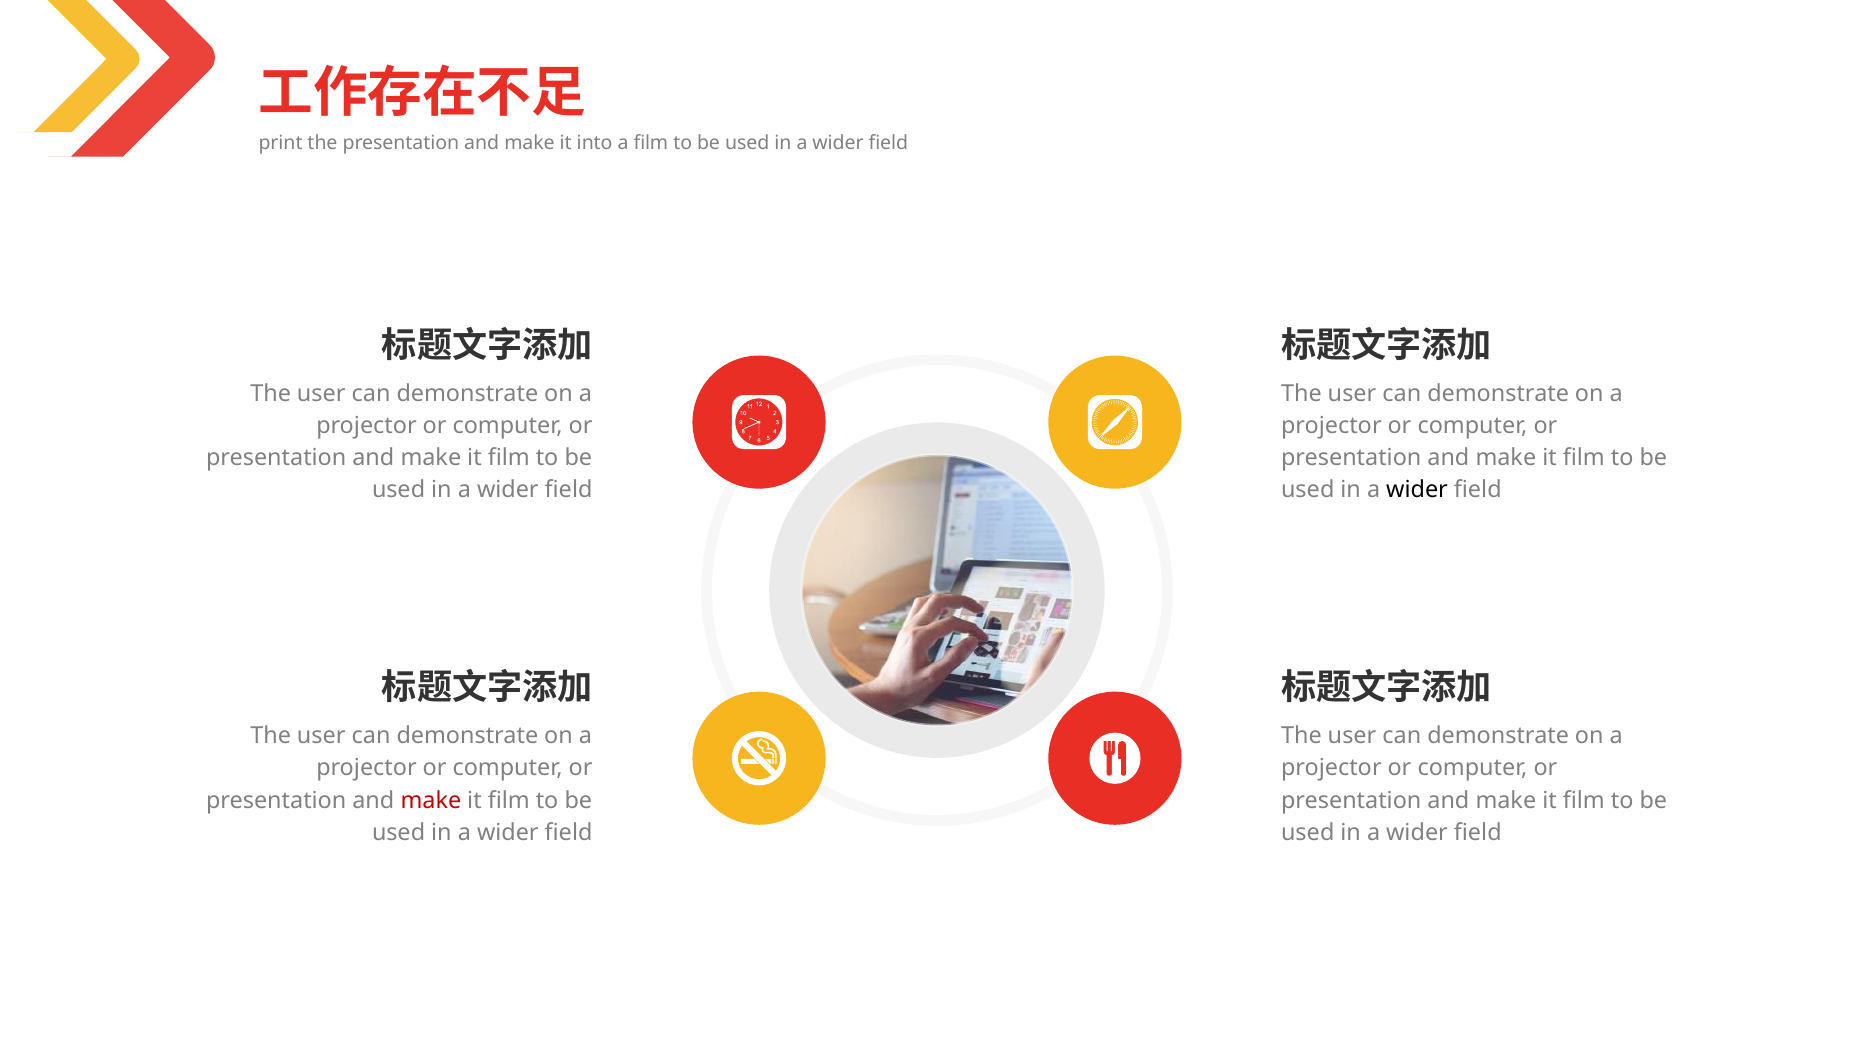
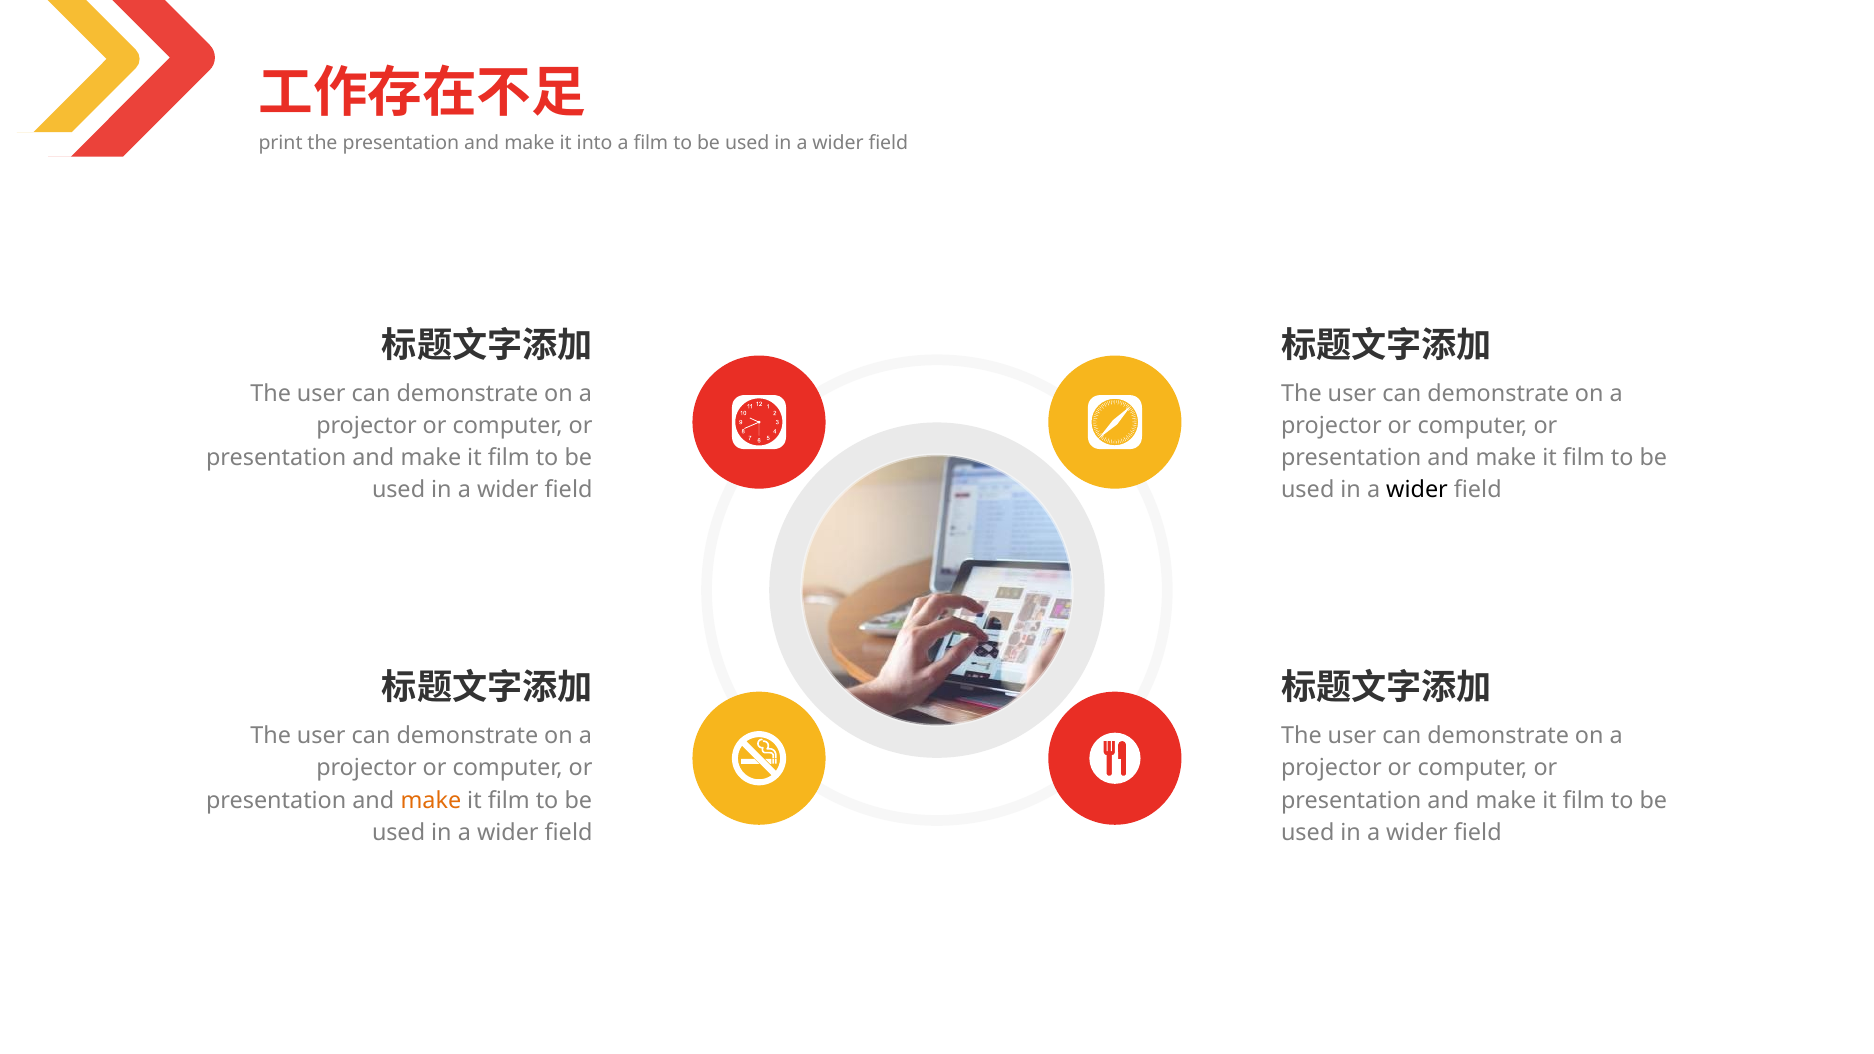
make colour: red -> orange (431, 800)
